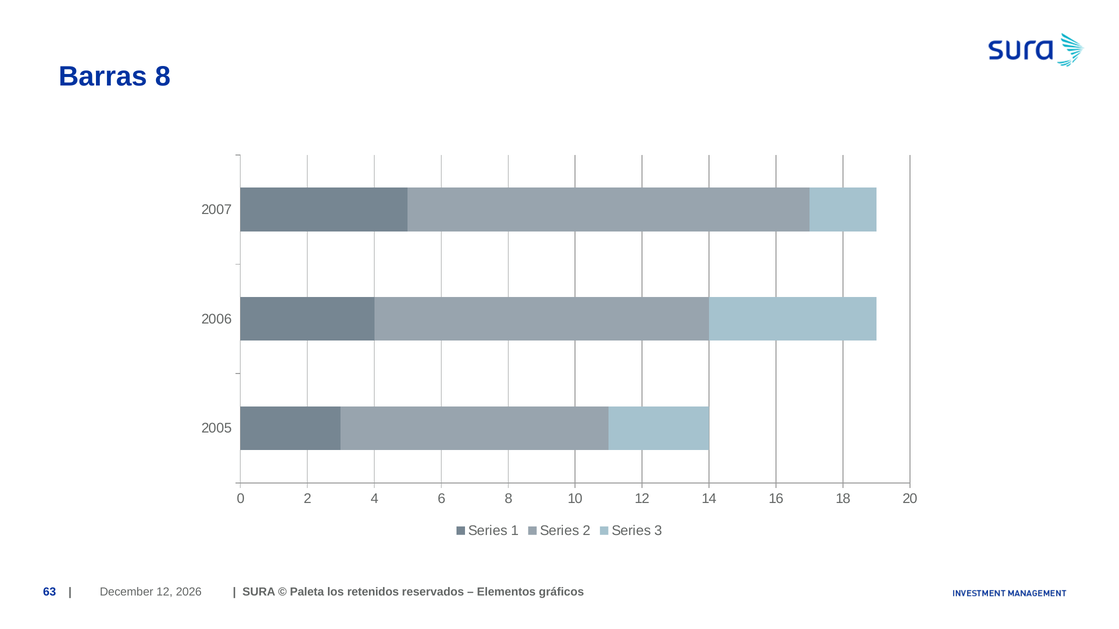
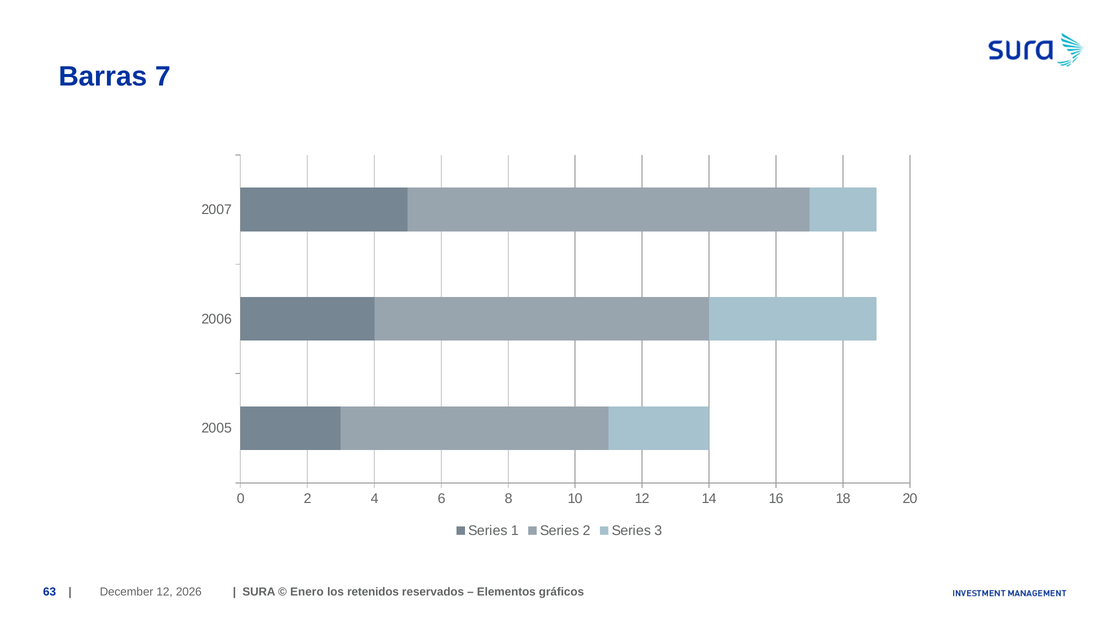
Barras 8: 8 -> 7 (163, 77)
Paleta: Paleta -> Enero (307, 593)
